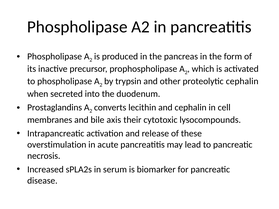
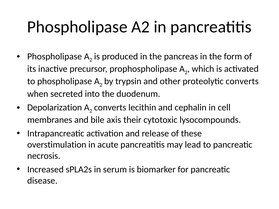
proteolytic cephalin: cephalin -> converts (242, 81)
Prostaglandins: Prostaglandins -> Depolarization (55, 108)
